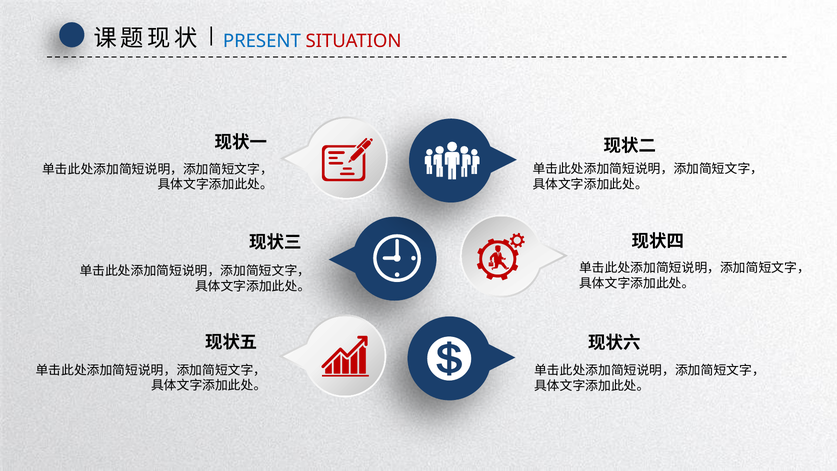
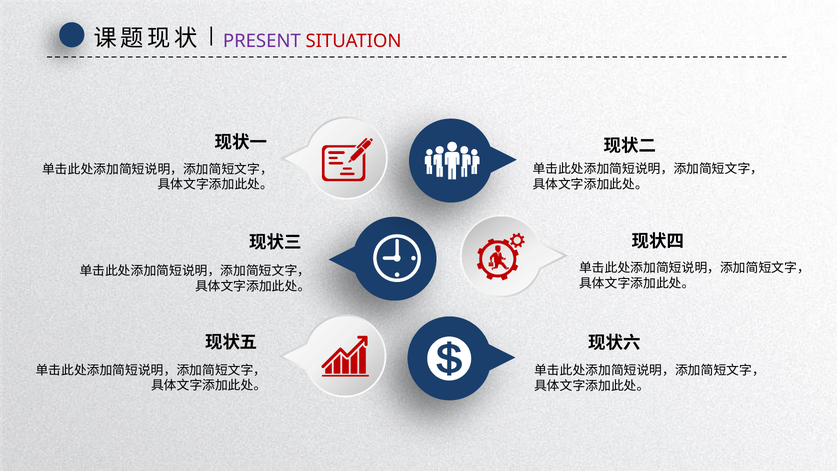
PRESENT colour: blue -> purple (262, 41)
